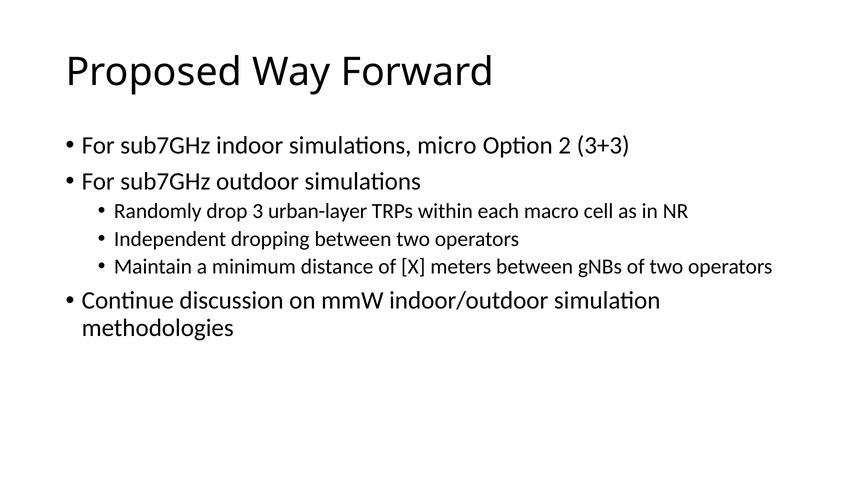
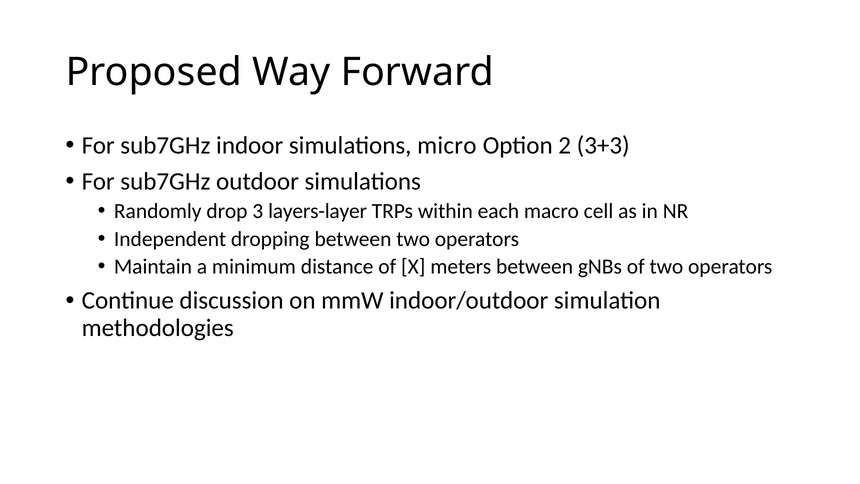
urban-layer: urban-layer -> layers-layer (318, 211)
